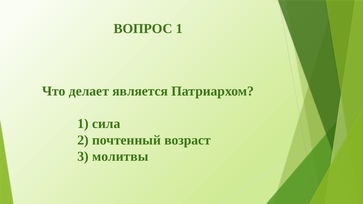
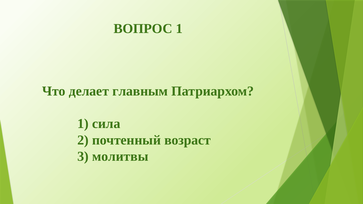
является: является -> главным (140, 91)
